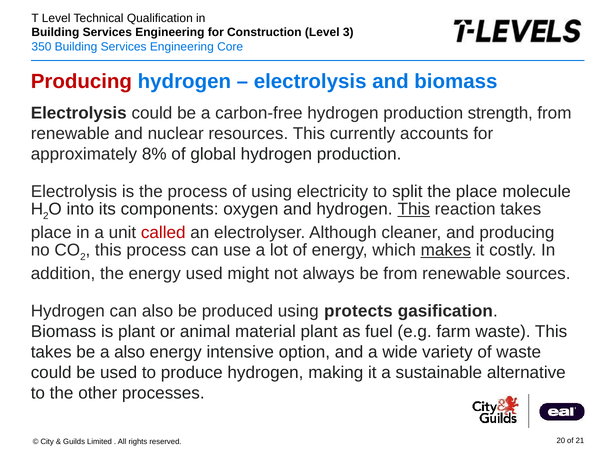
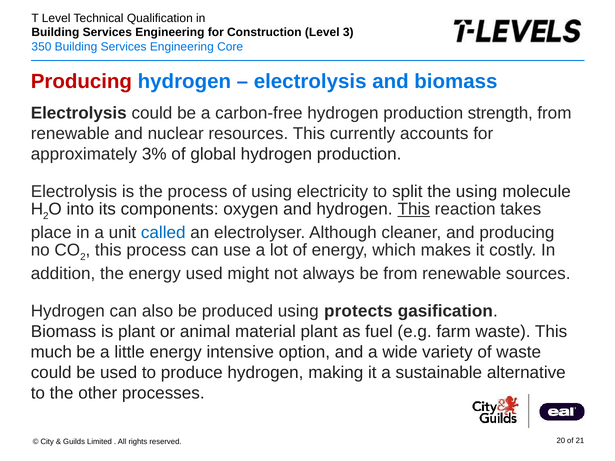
8%: 8% -> 3% (154, 154)
the place: place -> using (477, 192)
called colour: red -> blue (163, 233)
makes underline: present -> none (446, 250)
takes: takes -> much (51, 352)
a also: also -> little (130, 352)
